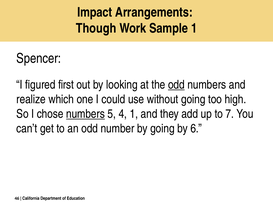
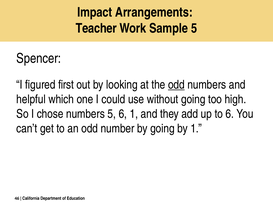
Though: Though -> Teacher (96, 28)
Sample 1: 1 -> 5 (194, 28)
realize: realize -> helpful (31, 99)
numbers underline: present -> none (85, 114)
5 4: 4 -> 6 (123, 114)
to 7: 7 -> 6 (230, 114)
by 6: 6 -> 1 (196, 128)
